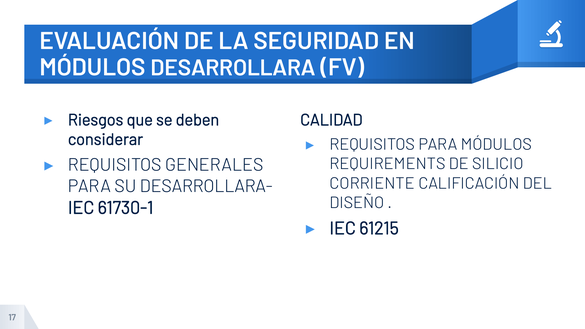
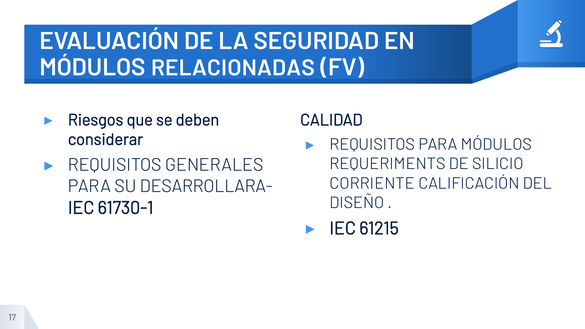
DESARROLLARA: DESARROLLARA -> RELACIONADAS (233, 68)
REQUIREMENTS: REQUIREMENTS -> REQUERIMENTS (388, 164)
